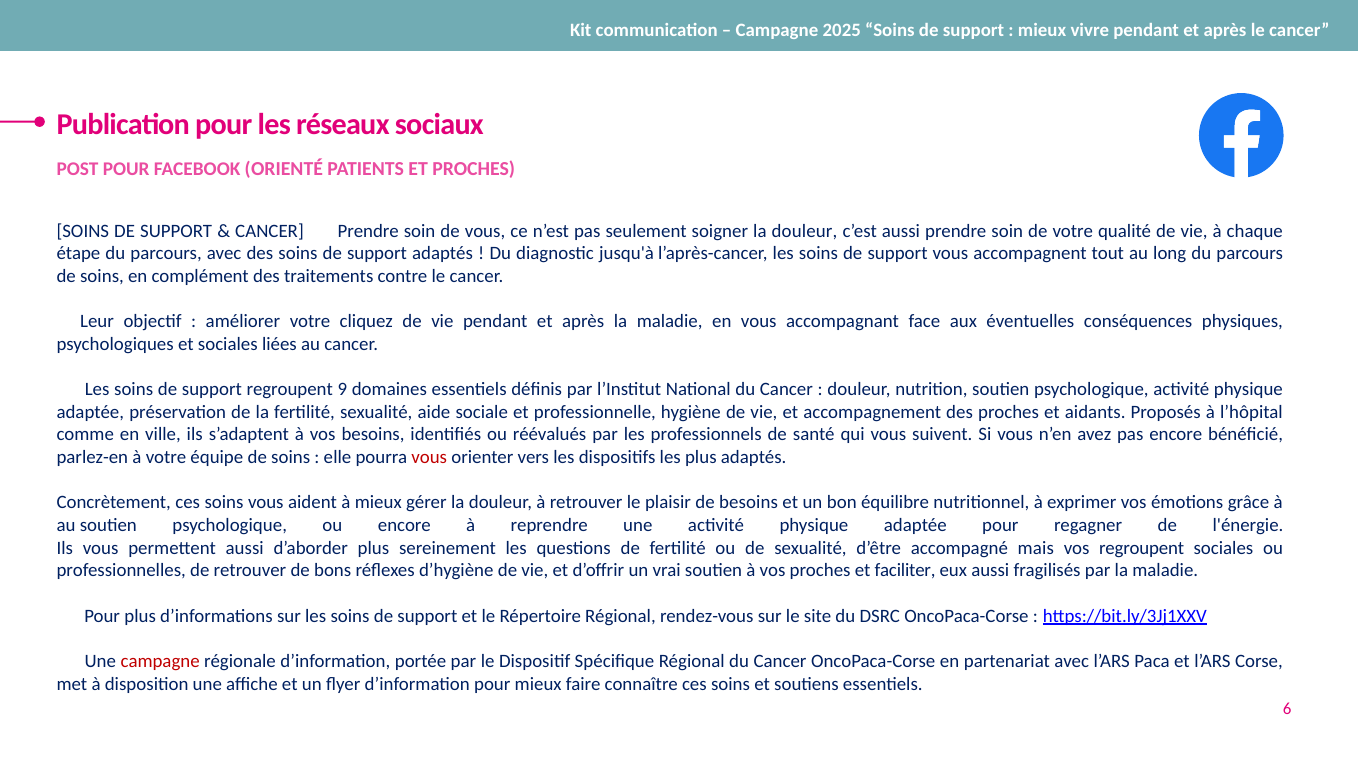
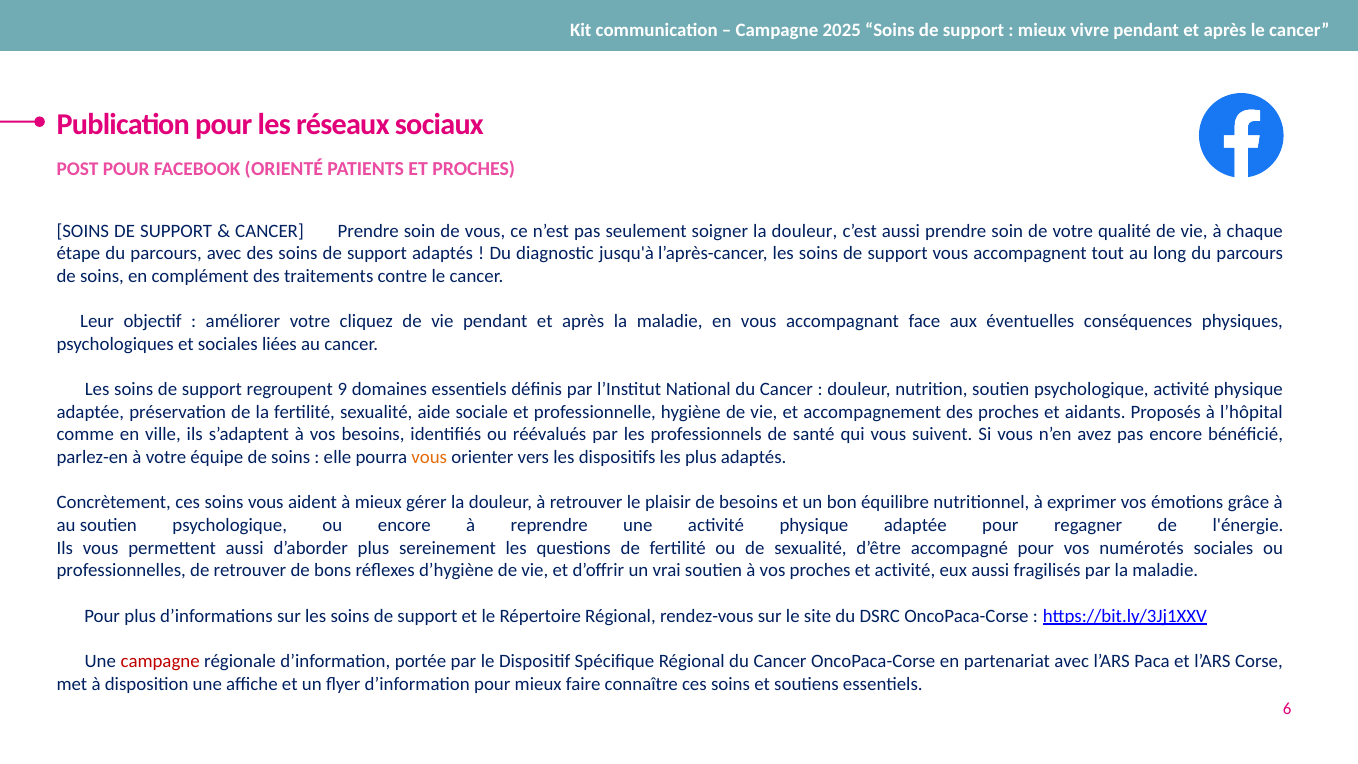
vous colour: red -> orange (429, 457)
accompagné mais: mais -> pour (1036, 548)
vos regroupent: regroupent -> numérotés (1141, 548)
et faciliter: faciliter -> activité (905, 570)
